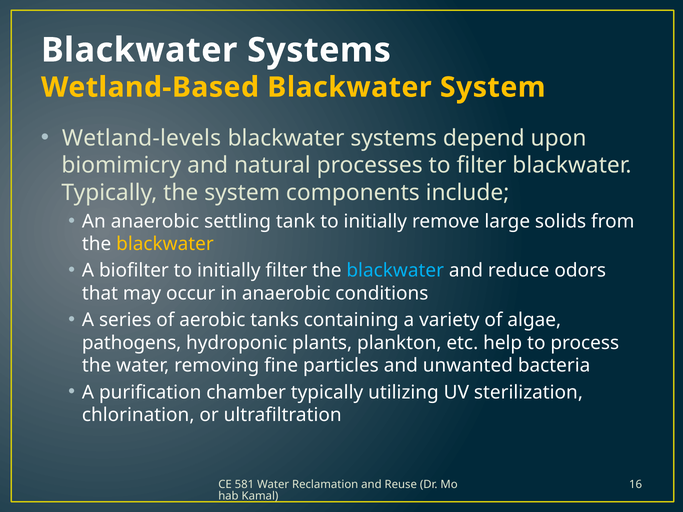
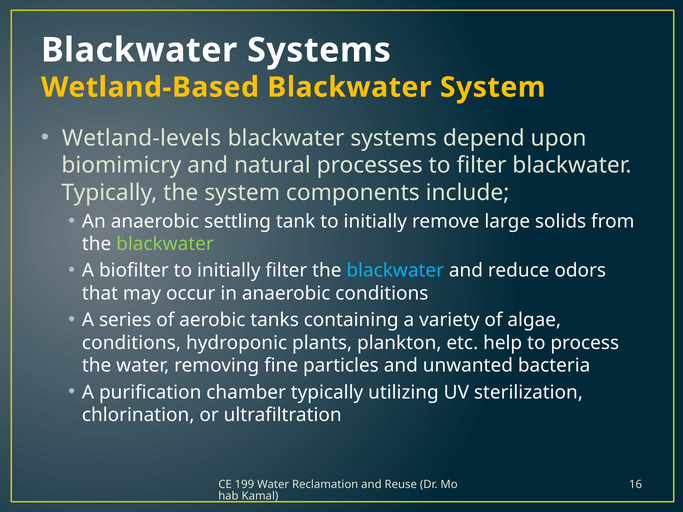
blackwater colour: yellow -> light green (165, 244)
pathogens: pathogens -> conditions (131, 343)
581: 581 -> 199 (244, 485)
